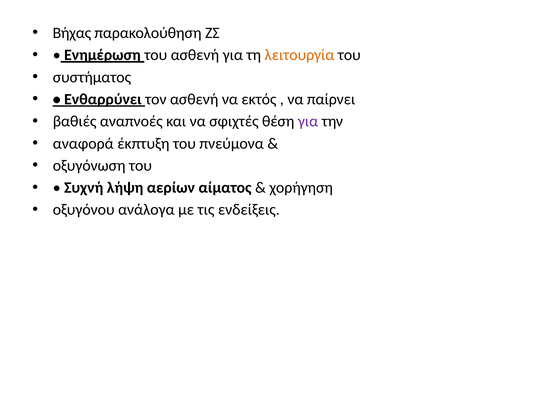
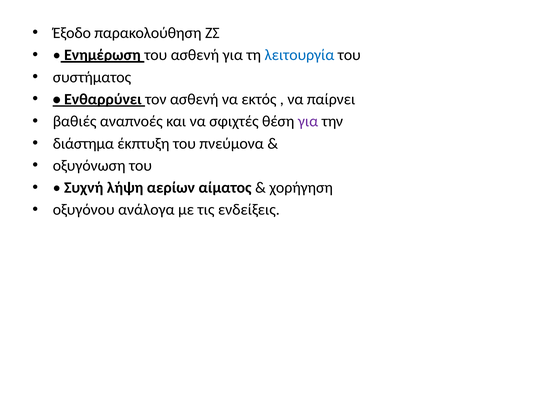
Βήχας: Βήχας -> Έξοδο (72, 33)
λειτουργία colour: orange -> blue (299, 55)
αναφορά: αναφορά -> διάστημα (83, 143)
